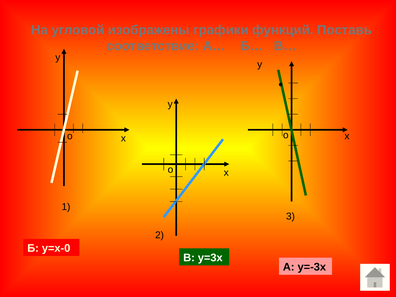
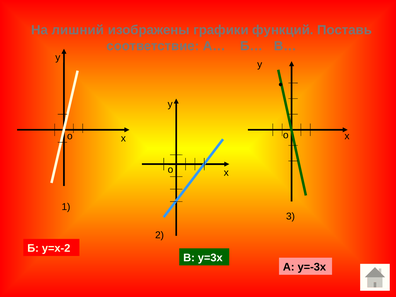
угловой: угловой -> лишний (78, 30)
у=х-0: у=х-0 -> у=х-2 (56, 248)
